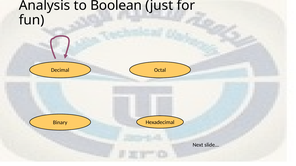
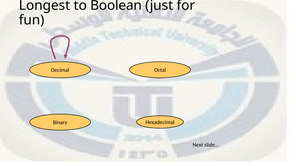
Analysis: Analysis -> Longest (45, 6)
